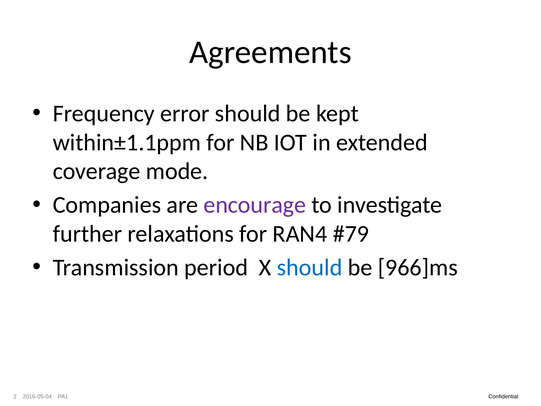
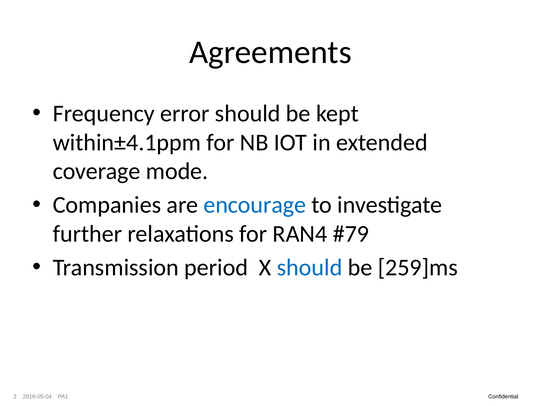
within±1.1ppm: within±1.1ppm -> within±4.1ppm (127, 142)
encourage colour: purple -> blue (255, 205)
966]ms: 966]ms -> 259]ms (418, 267)
